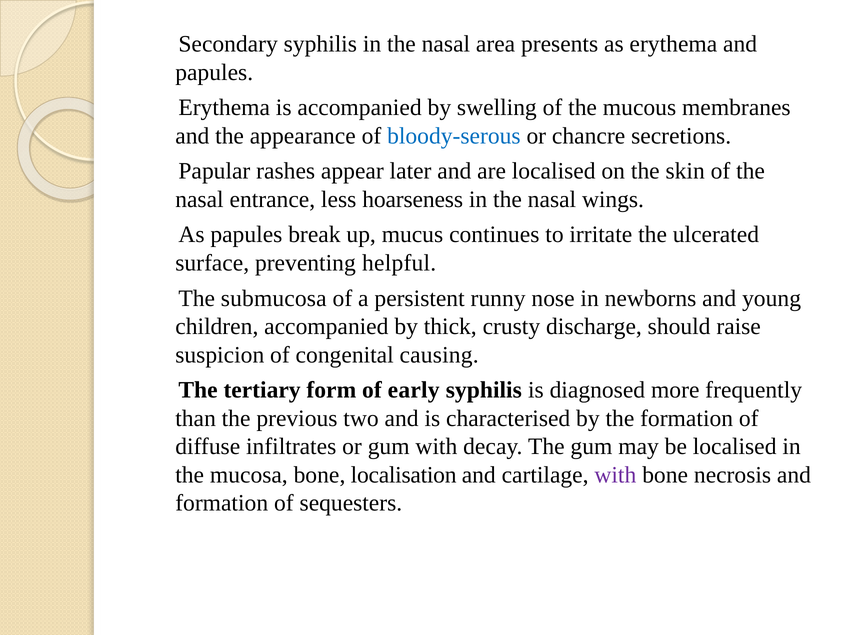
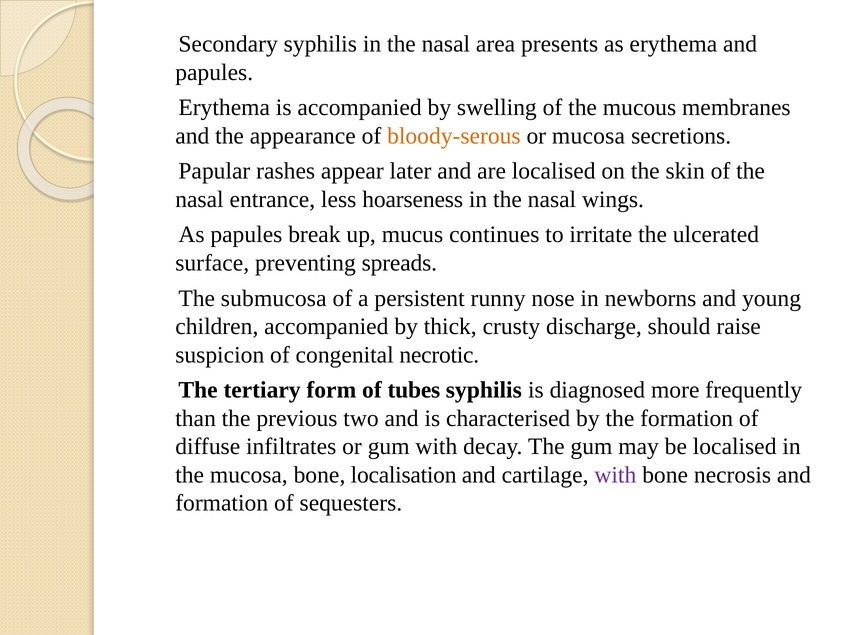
bloody-serous colour: blue -> orange (454, 136)
or chancre: chancre -> mucosa (588, 136)
helpful: helpful -> spreads (399, 263)
causing: causing -> necrotic (439, 355)
early: early -> tubes (414, 390)
